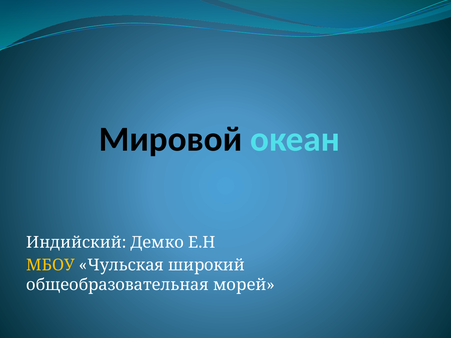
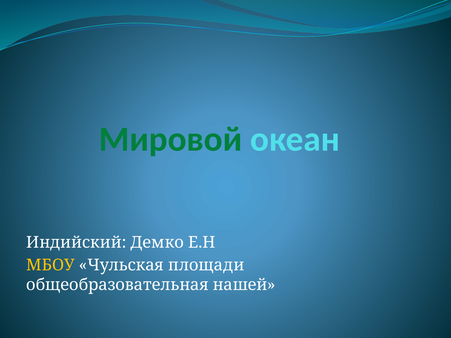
Мировой colour: black -> green (171, 139)
широкий: широкий -> площади (206, 265)
морей: морей -> нашей (244, 285)
